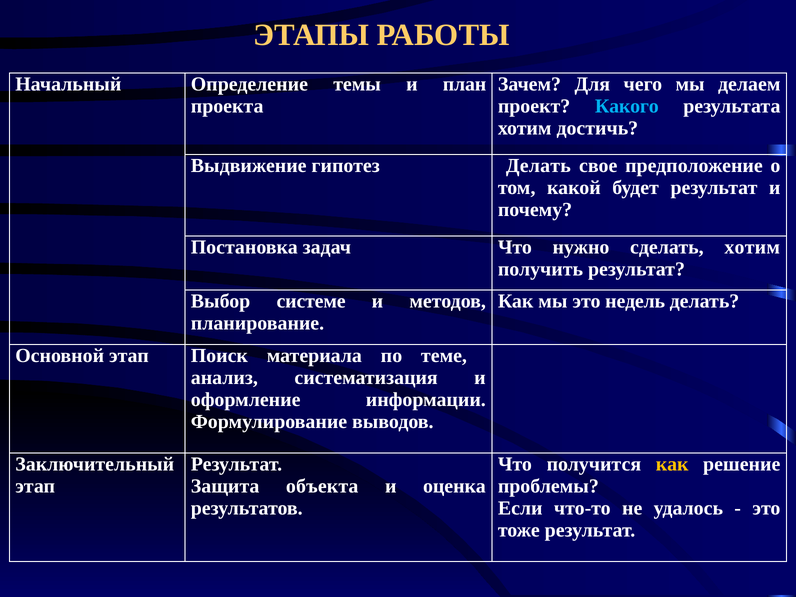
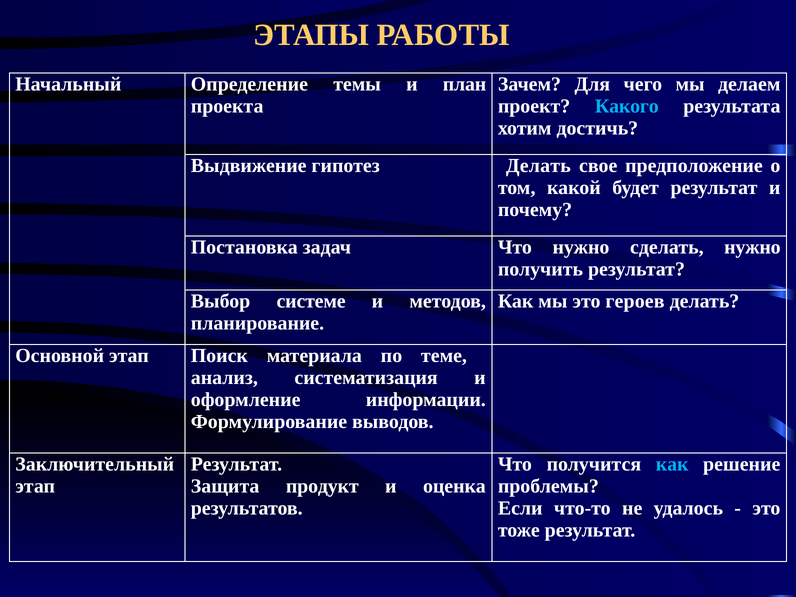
сделать хотим: хотим -> нужно (752, 247)
недель: недель -> героев (635, 301)
как colour: yellow -> light blue (672, 464)
объекта: объекта -> продукт (322, 486)
